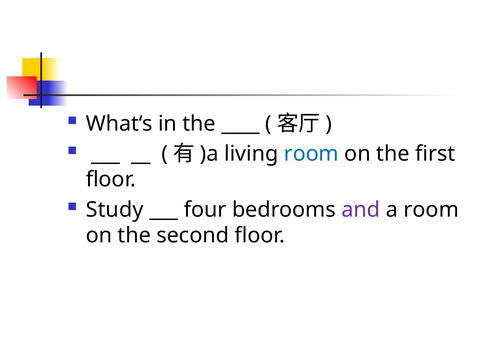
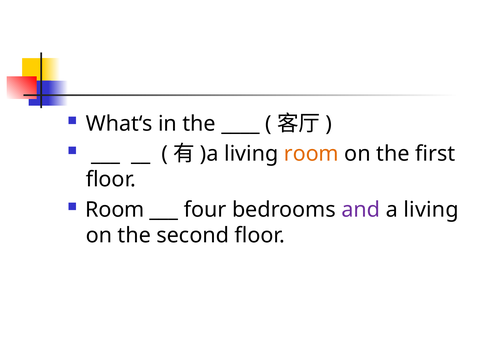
room colour: blue -> orange (311, 154)
Study: Study -> Room (115, 210)
a room: room -> living (431, 210)
